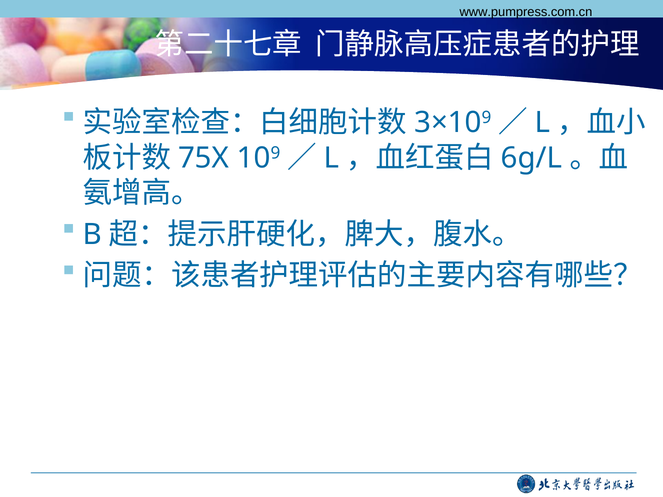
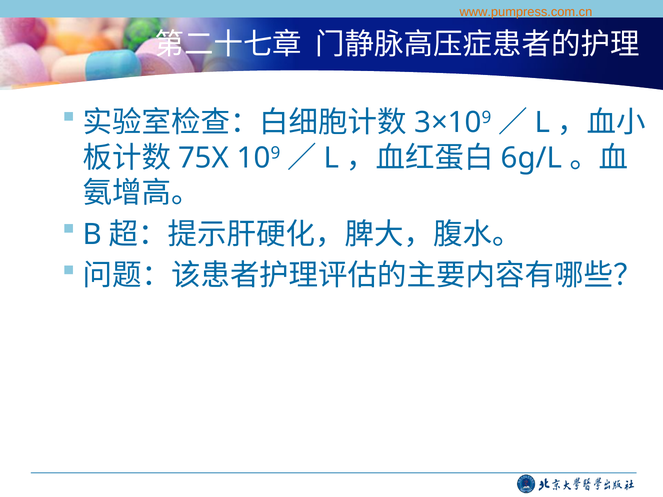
www.pumpress.com.cn colour: black -> orange (526, 12)
